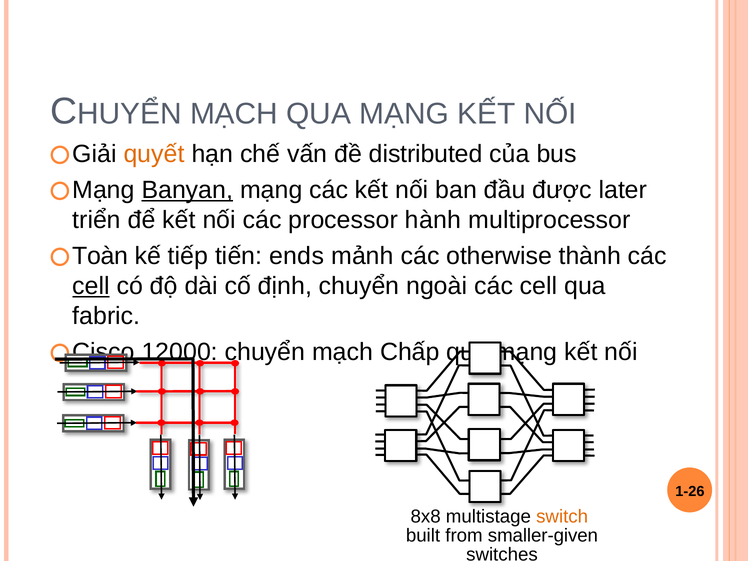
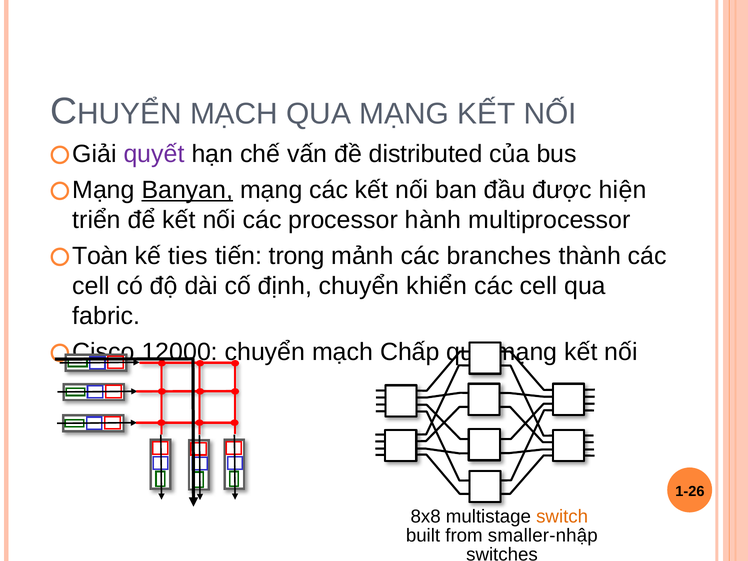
quyết colour: orange -> purple (154, 154)
later: later -> hiện (623, 190)
tiếp: tiếp -> ties (188, 256)
ends: ends -> trong (297, 256)
otherwise: otherwise -> branches (499, 256)
cell underline: present -> none (91, 286)
ngoài: ngoài -> khiển (437, 286)
smaller-given: smaller-given -> smaller-nhập (543, 536)
